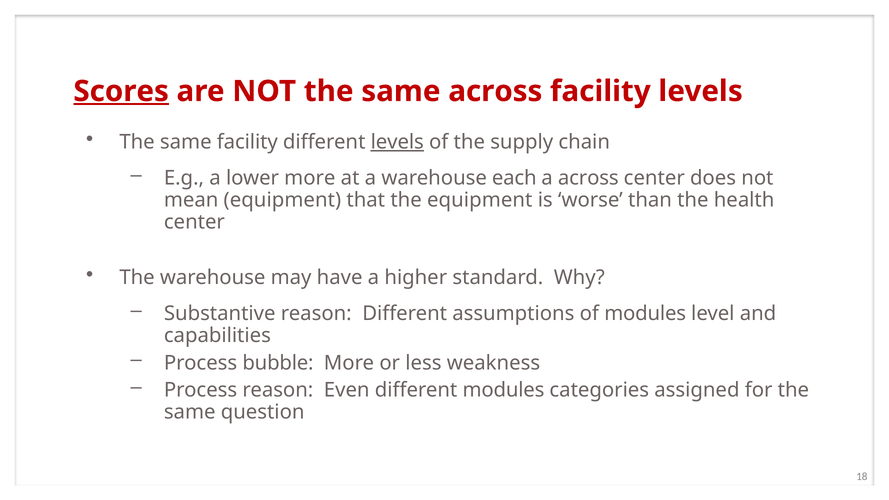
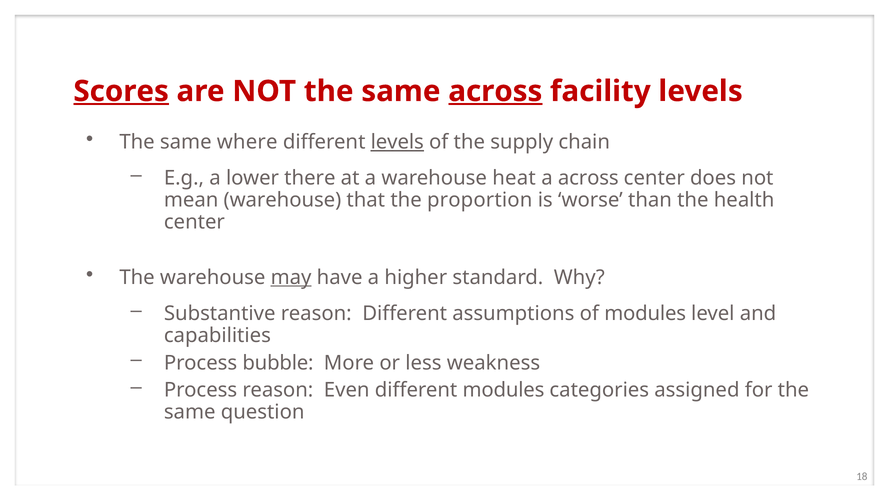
across underline: none -> present (495, 91)
same facility: facility -> where (247, 142)
lower more: more -> there (310, 178)
each: each -> heat (514, 178)
mean equipment: equipment -> warehouse (282, 200)
the equipment: equipment -> proportion (480, 200)
may underline: none -> present (291, 277)
